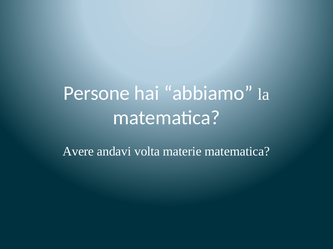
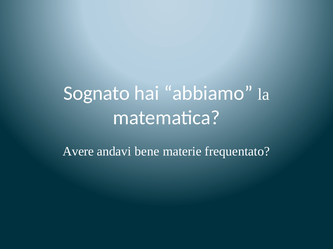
Persone: Persone -> Sognato (97, 94)
volta: volta -> bene (147, 152)
materie matematica: matematica -> frequentato (237, 152)
